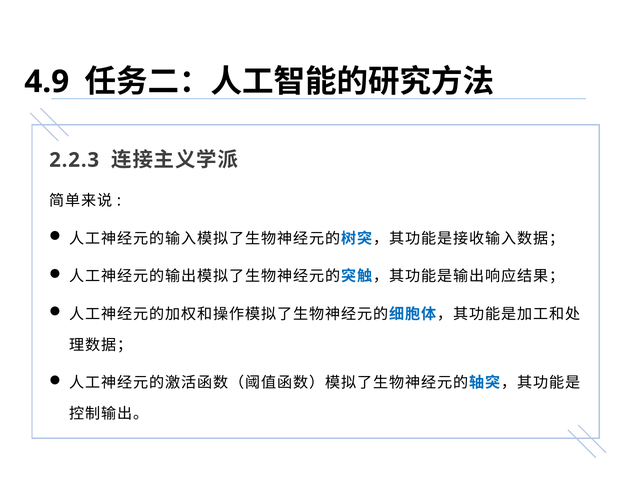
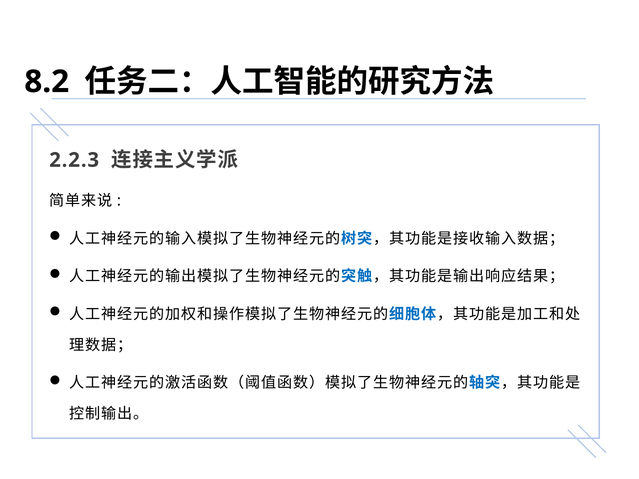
4.9: 4.9 -> 8.2 (47, 82)
